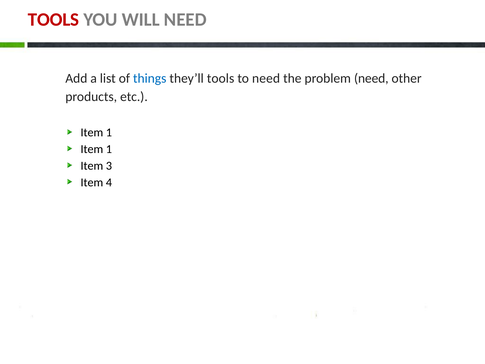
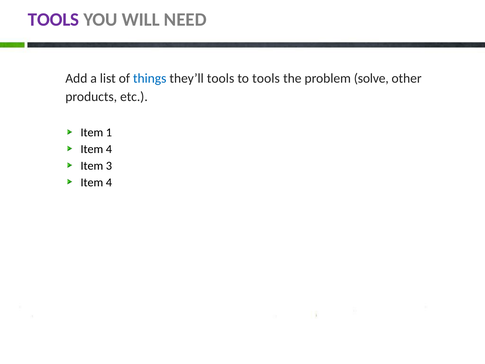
TOOLS colour: red -> purple (54, 20)
to need: need -> tools (266, 78)
problem need: need -> solve (371, 78)
1: 1 -> 4 (109, 149)
